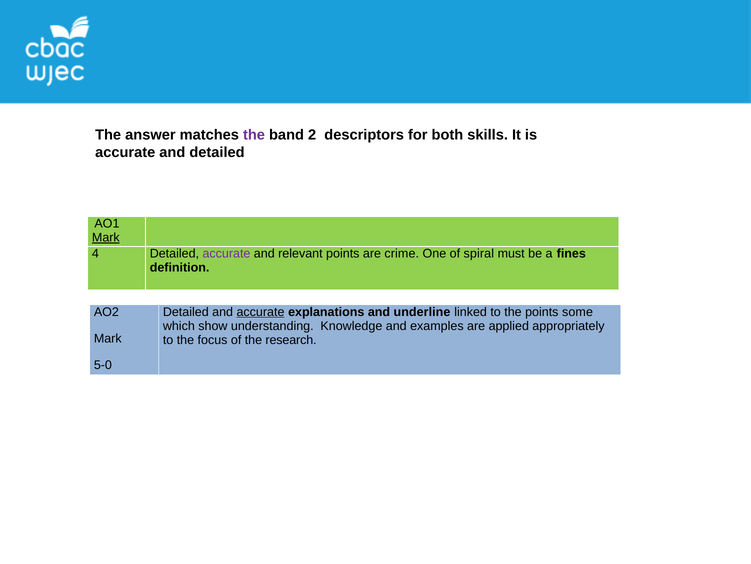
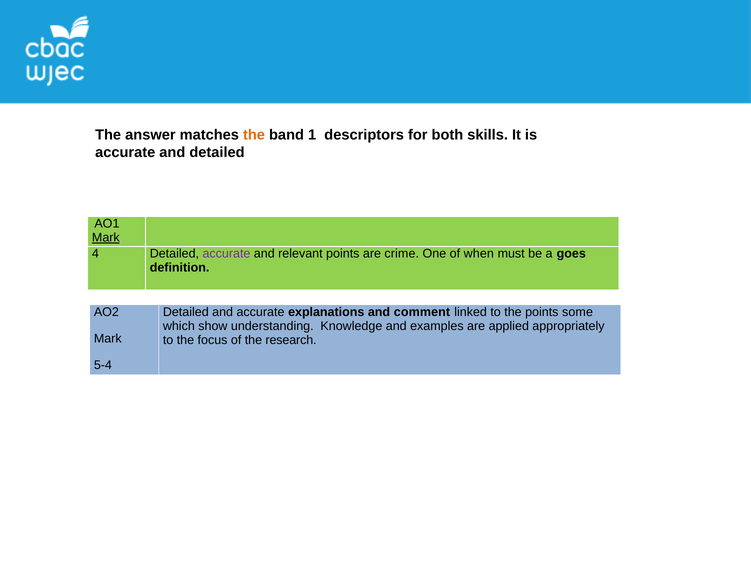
the colour: purple -> orange (254, 135)
2: 2 -> 1 (312, 135)
spiral: spiral -> when (479, 253)
fines: fines -> goes (571, 253)
accurate underline: present -> none (261, 312)
underline: underline -> comment (422, 312)
5-0: 5-0 -> 5-4 (103, 365)
